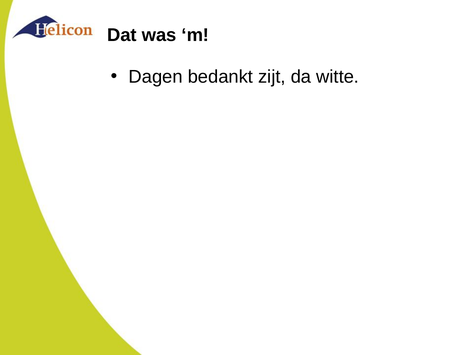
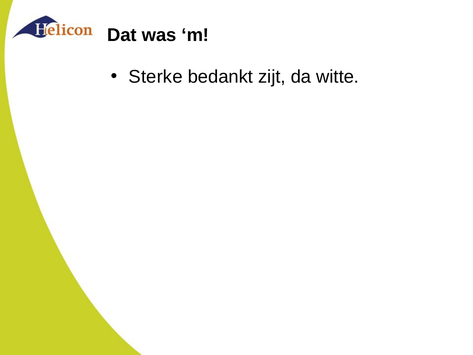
Dagen: Dagen -> Sterke (156, 77)
